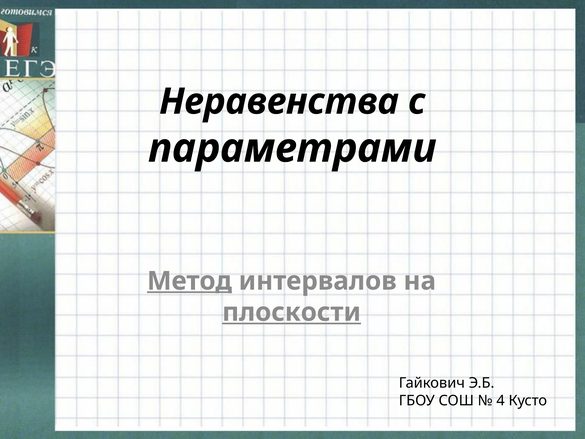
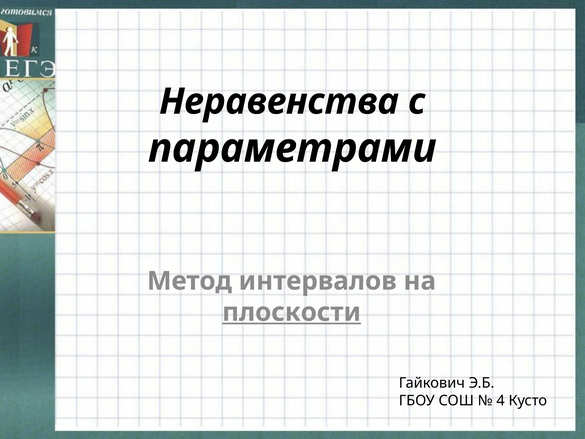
Метод underline: present -> none (190, 281)
